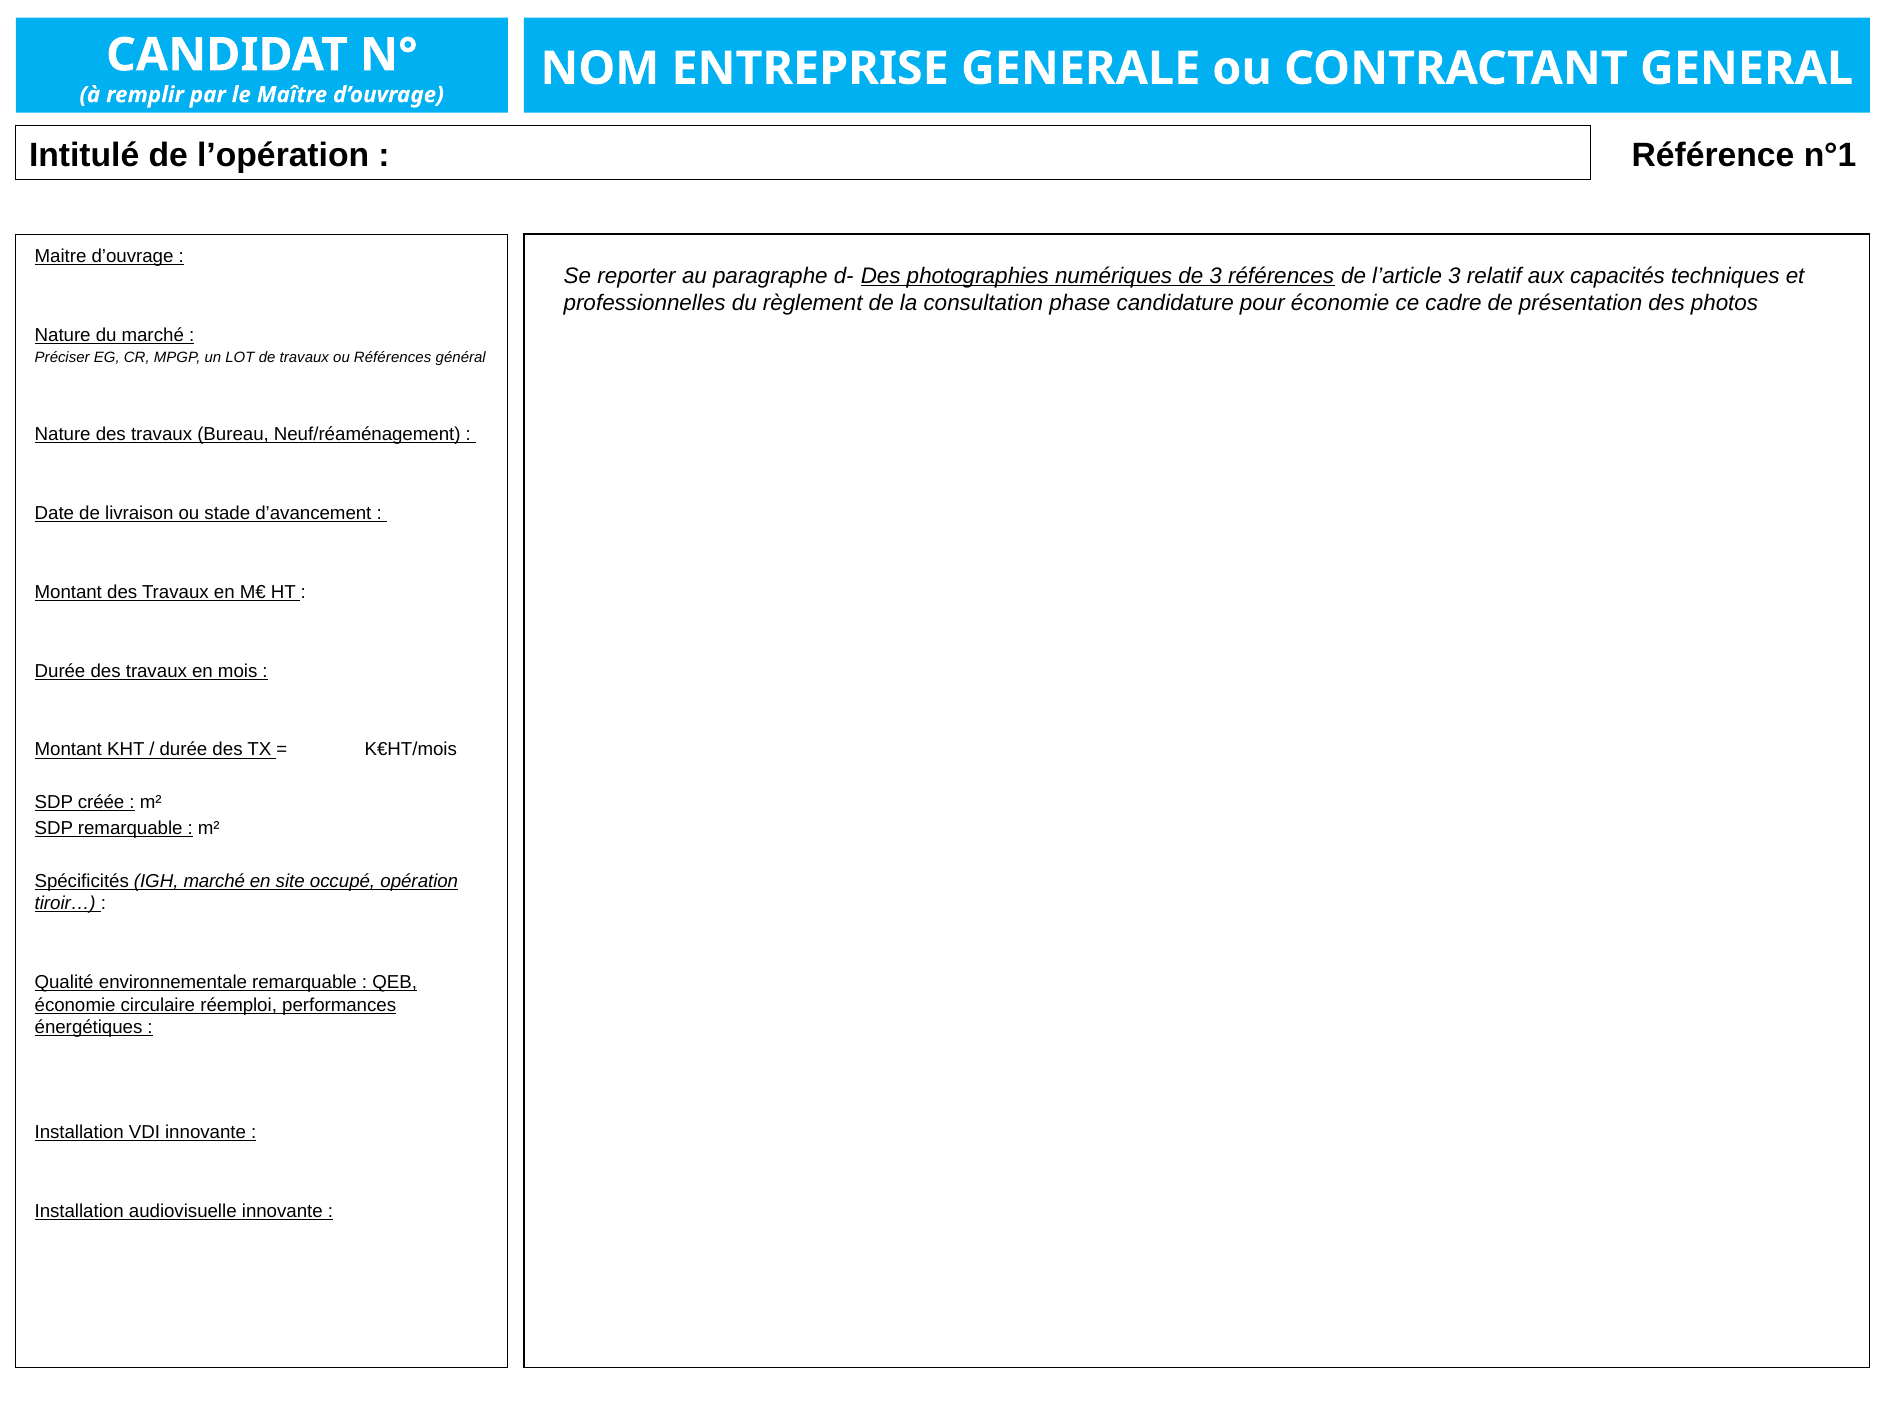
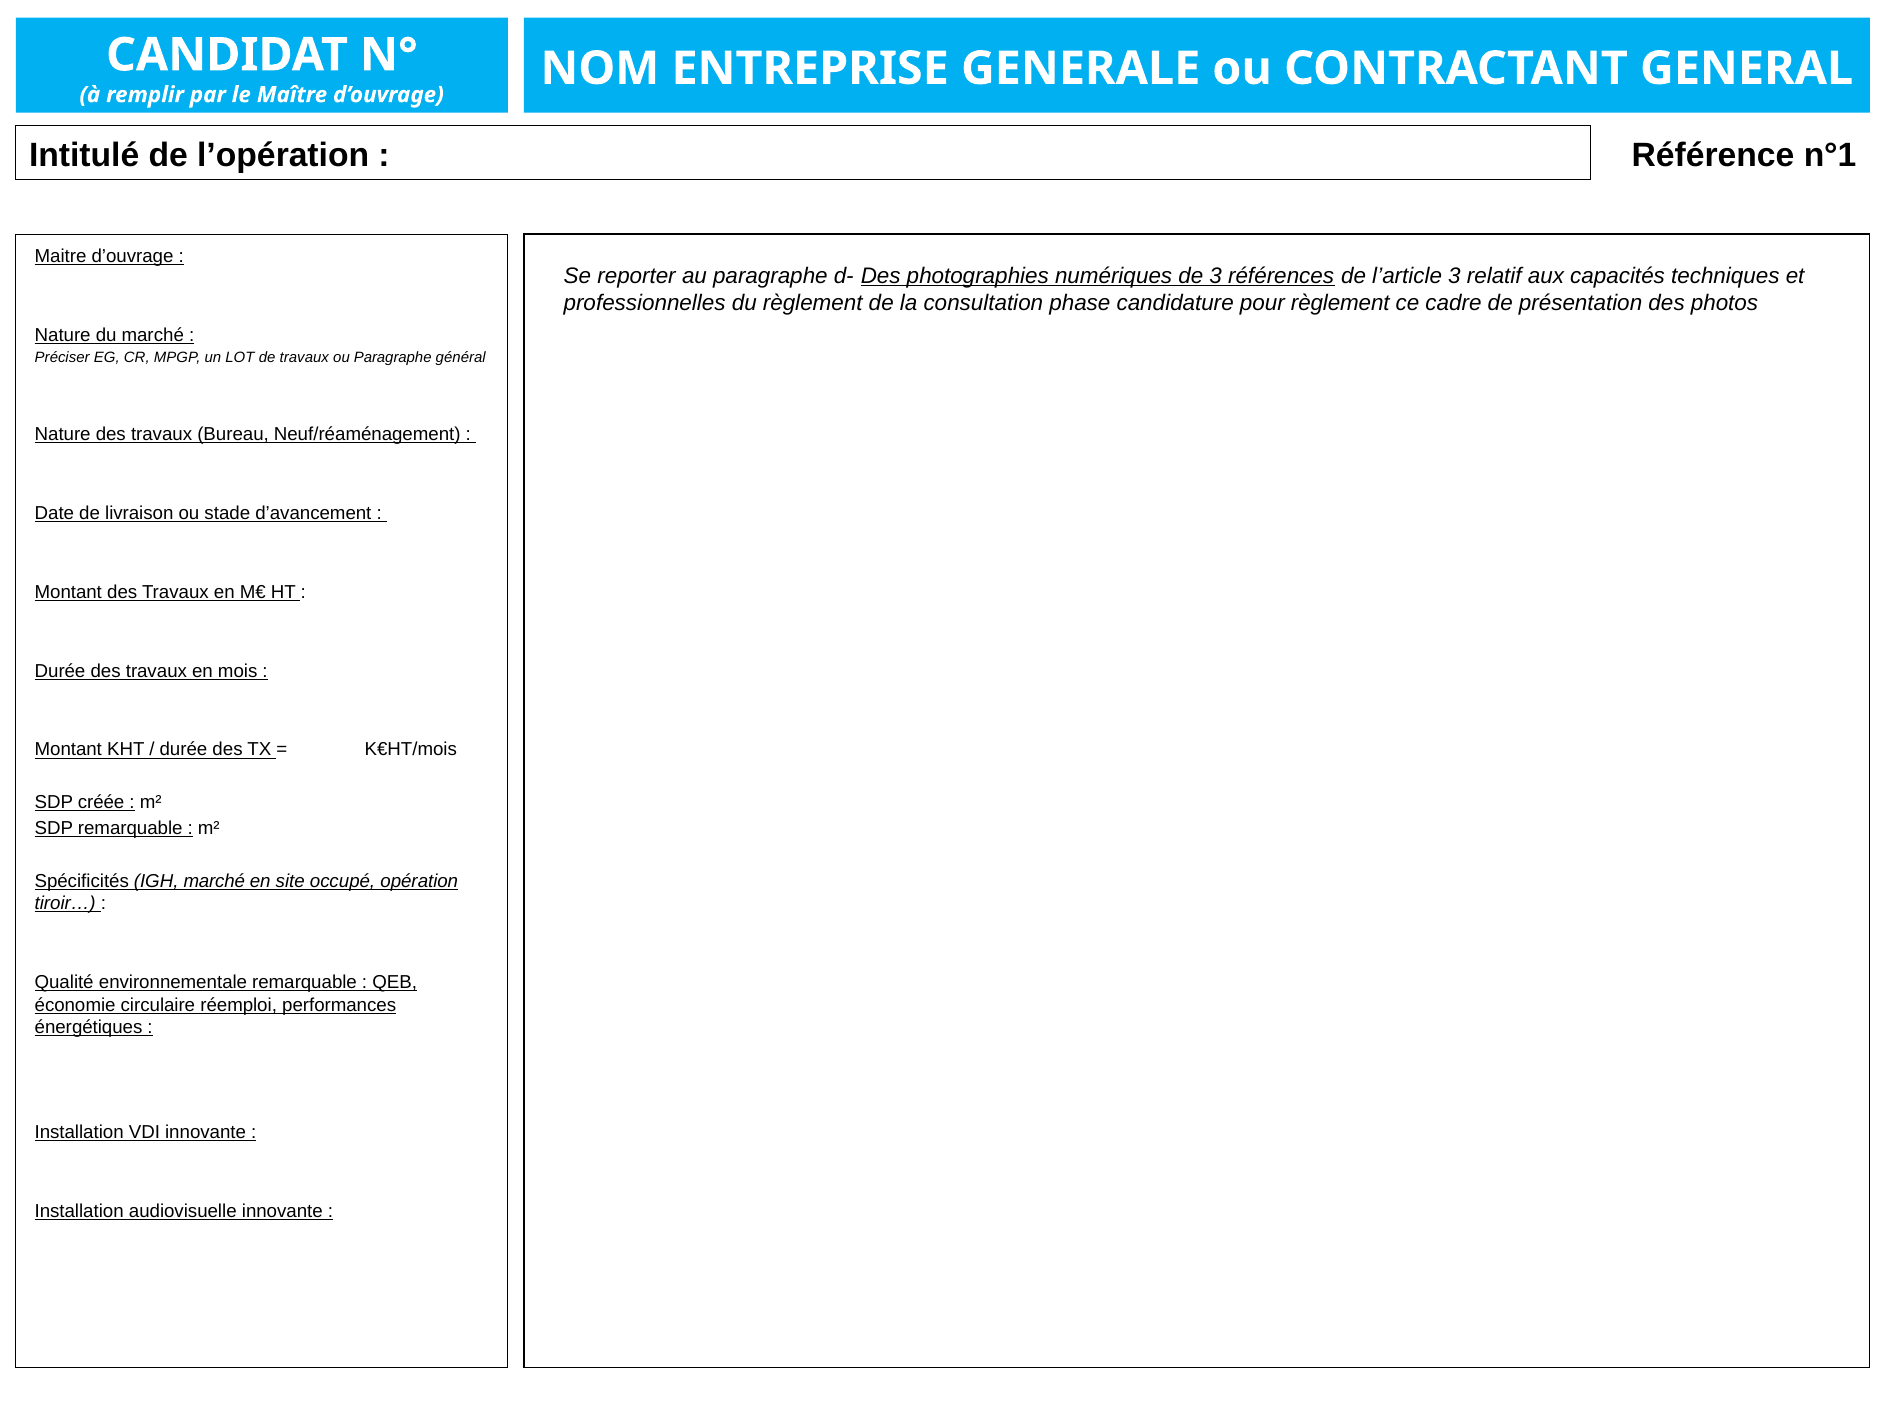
pour économie: économie -> règlement (1340, 303)
ou Références: Références -> Paragraphe (393, 358)
